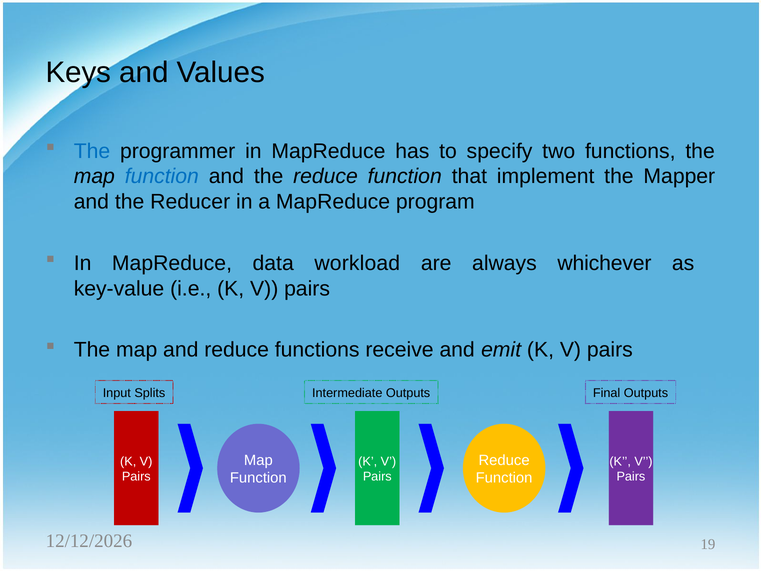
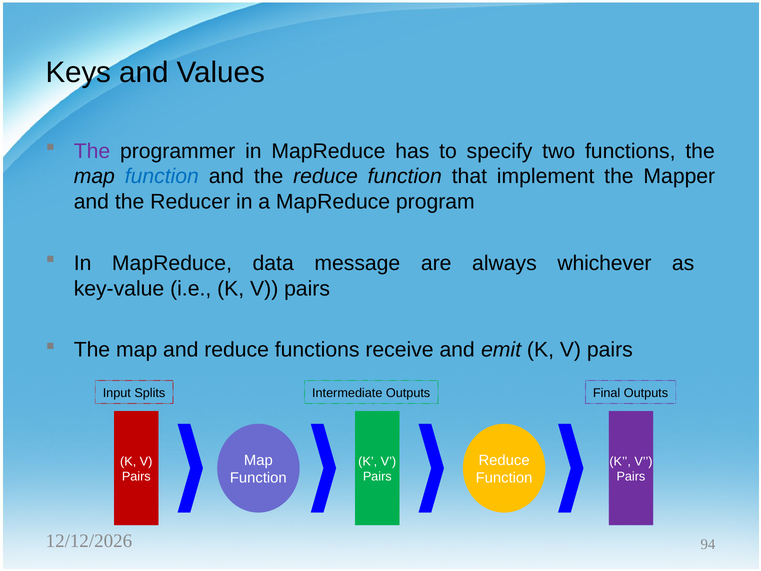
The colour: blue -> purple (92, 151)
workload: workload -> message (357, 263)
19: 19 -> 94 (708, 544)
